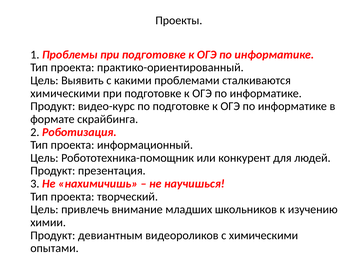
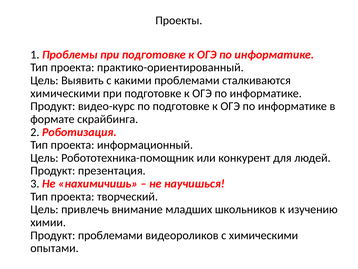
Продукт девиантным: девиантным -> проблемами (110, 235)
